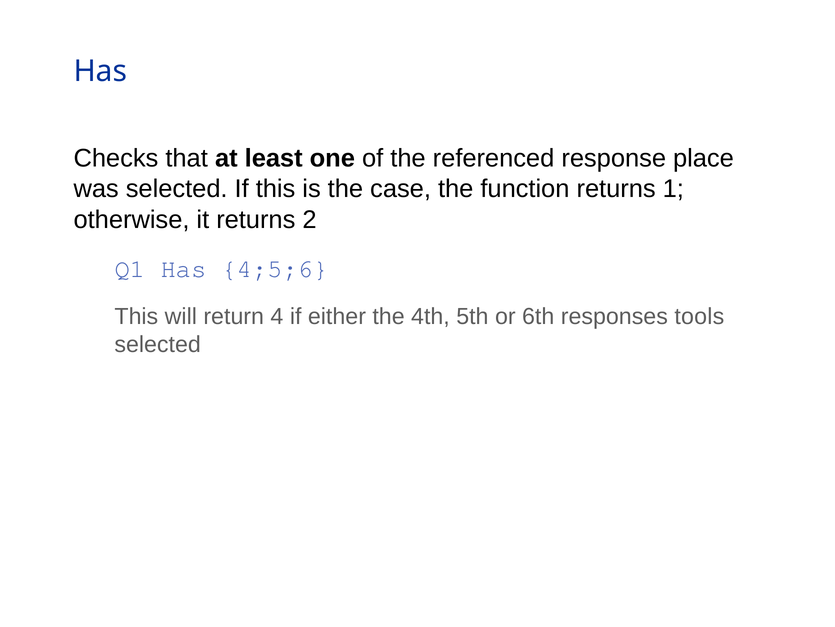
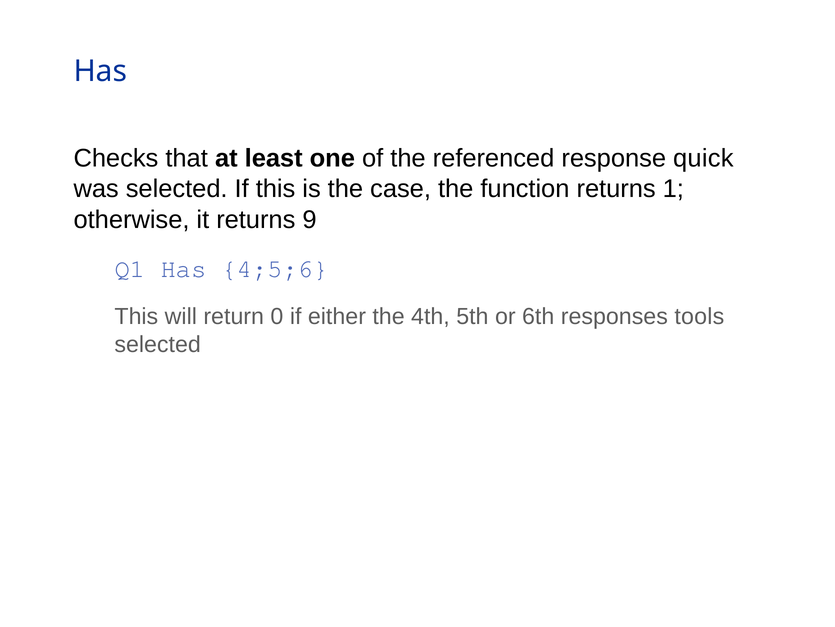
place: place -> quick (703, 158)
2: 2 -> 9 (309, 219)
4: 4 -> 0 (277, 316)
